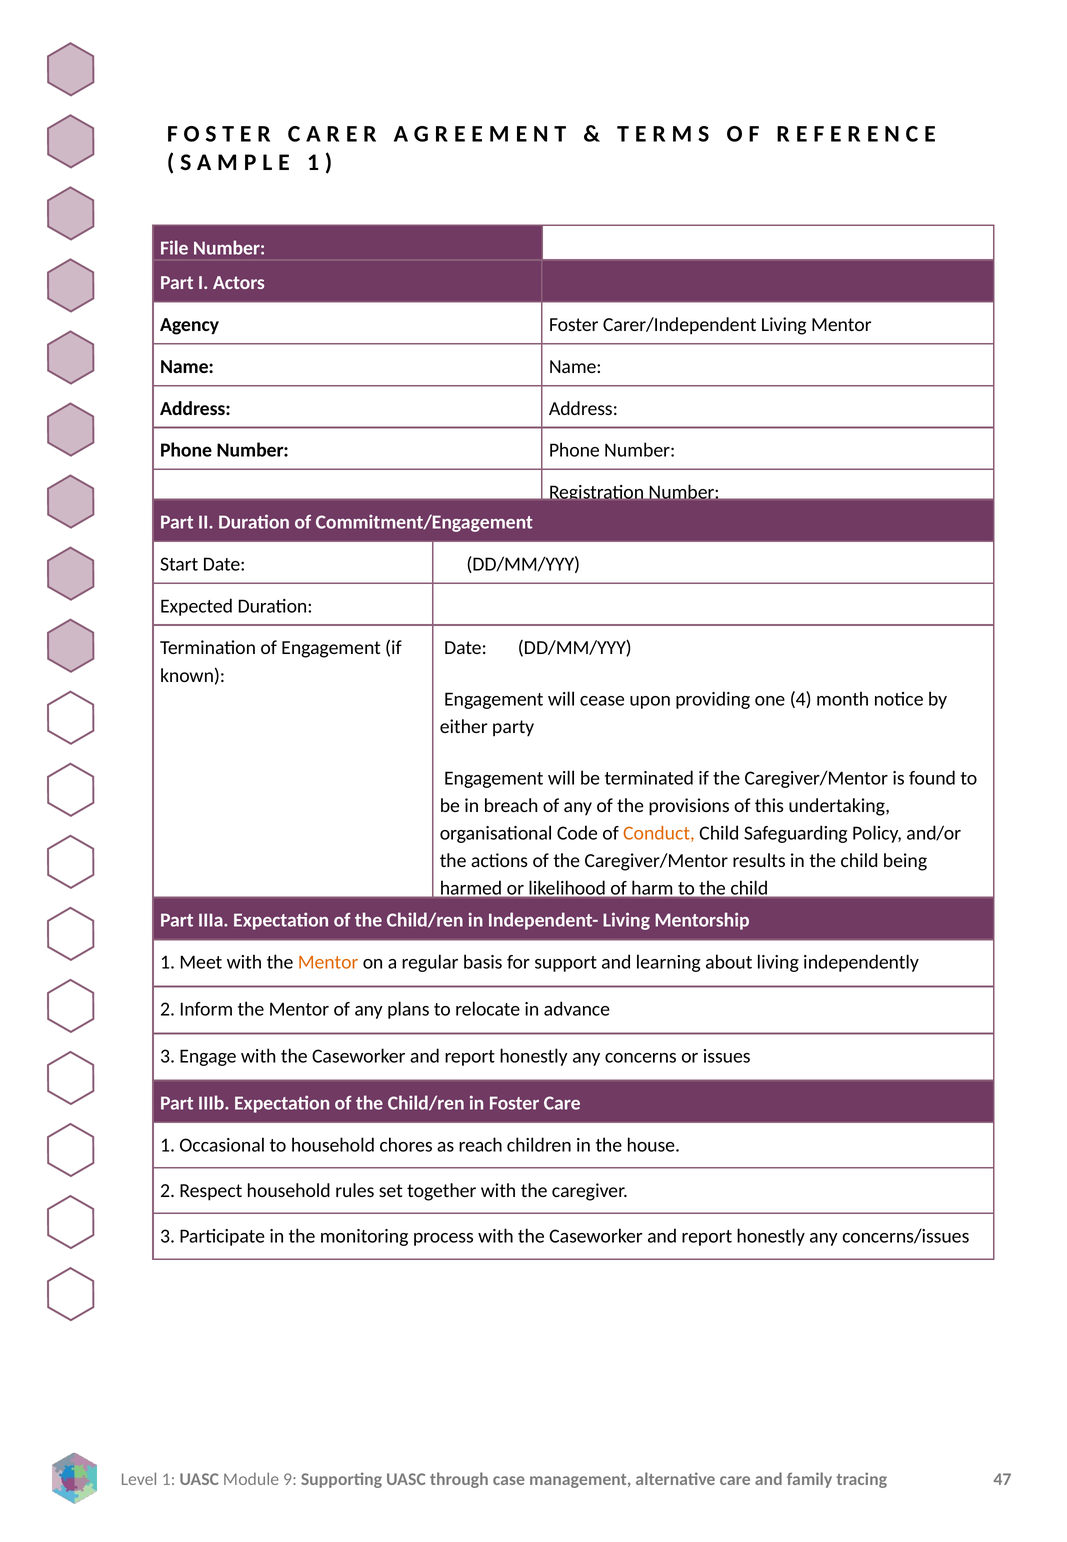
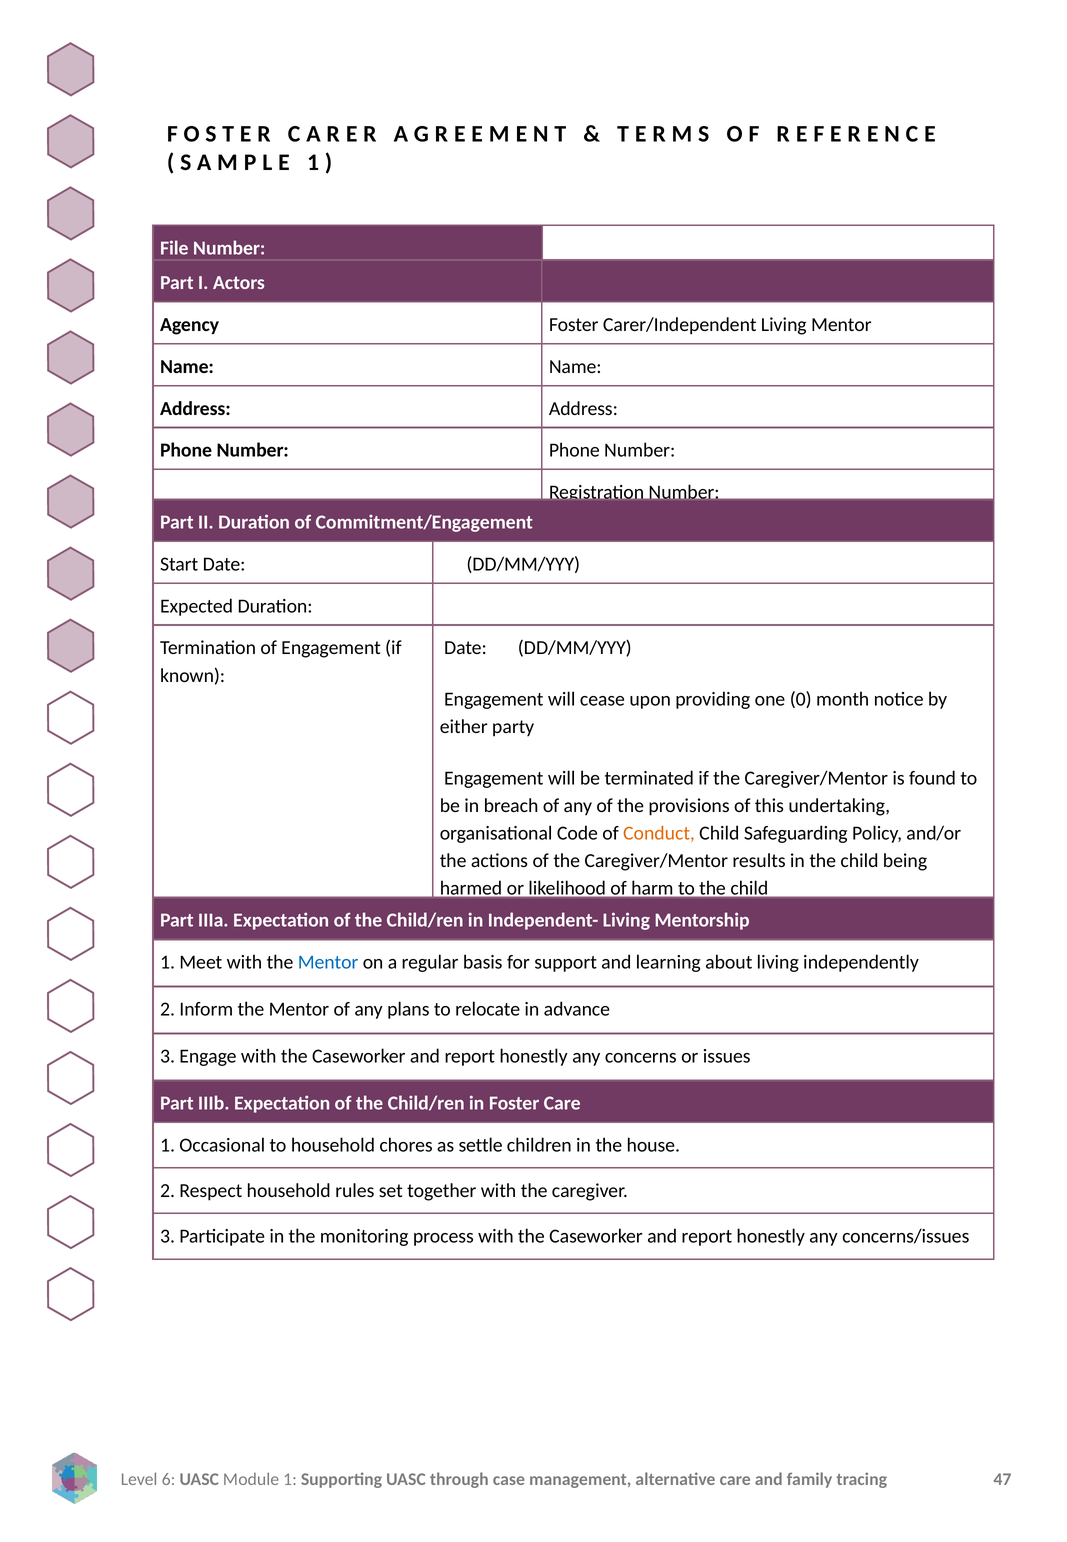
4: 4 -> 0 (801, 699)
Mentor colour: orange -> blue (328, 962)
reach: reach -> settle (481, 1145)
1: 1 -> 6 (169, 1479)
9: 9 -> 1 (290, 1479)
